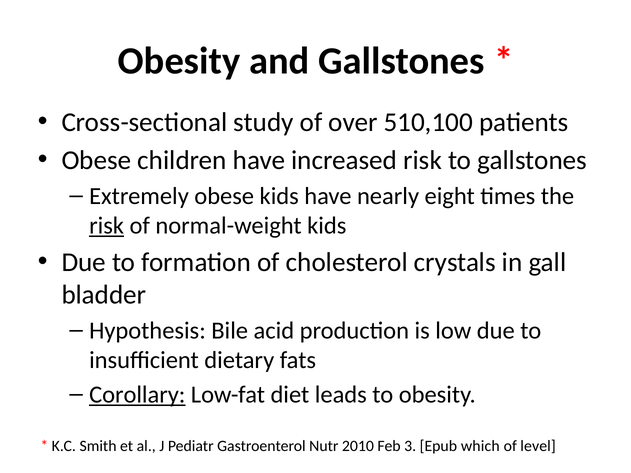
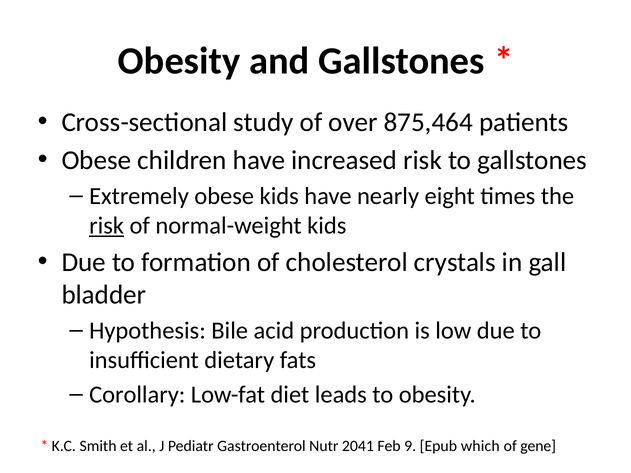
510,100: 510,100 -> 875,464 (428, 122)
Corollary underline: present -> none (137, 395)
2010: 2010 -> 2041 (358, 446)
3: 3 -> 9 (410, 446)
level: level -> gene (538, 446)
